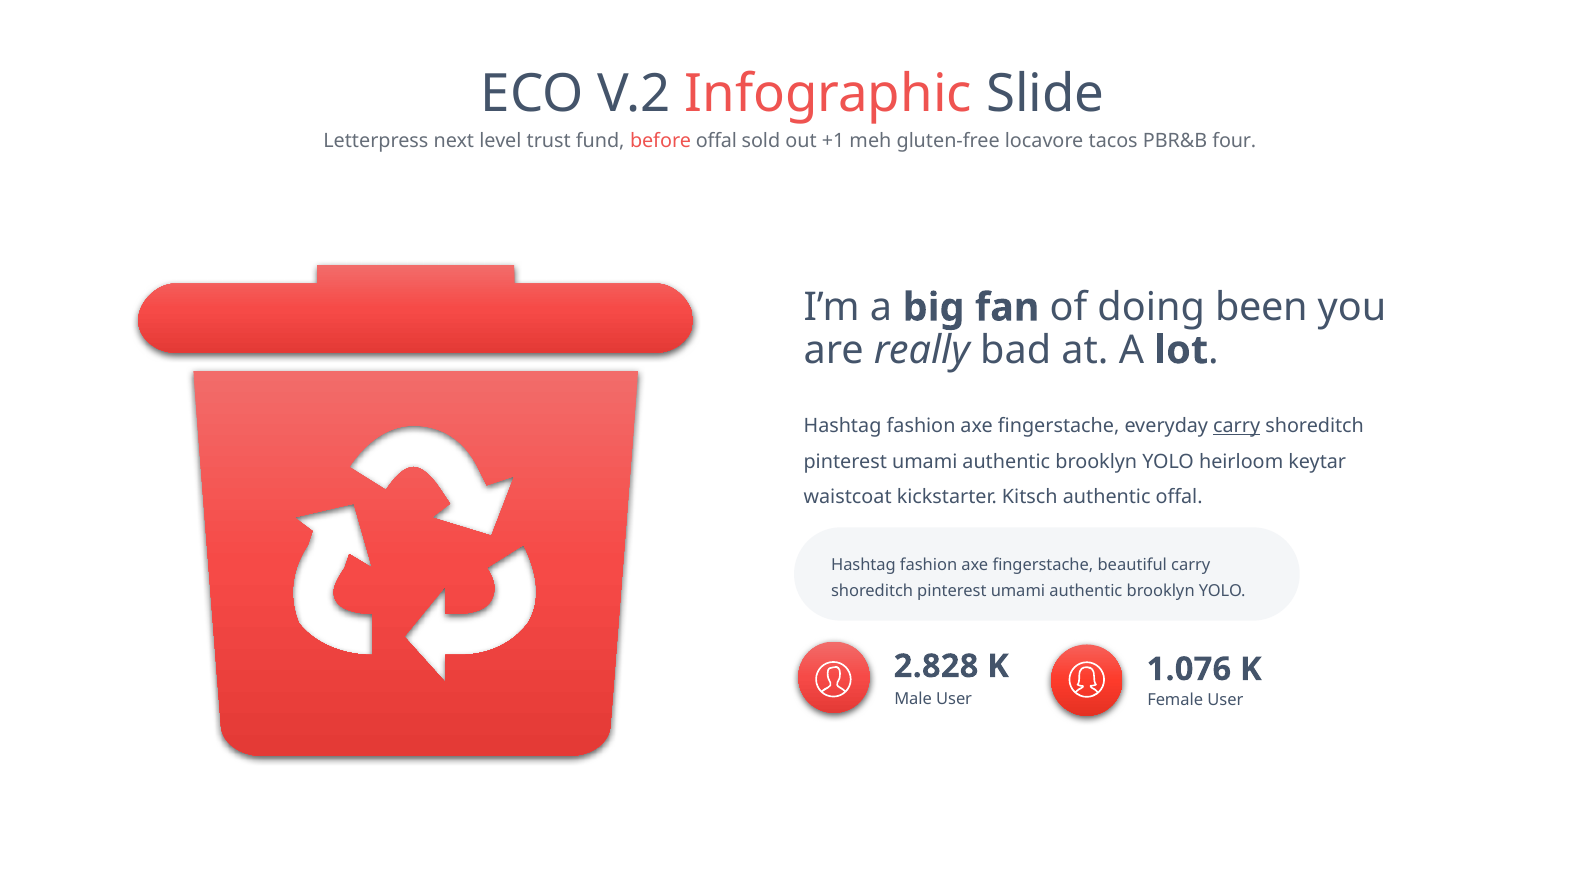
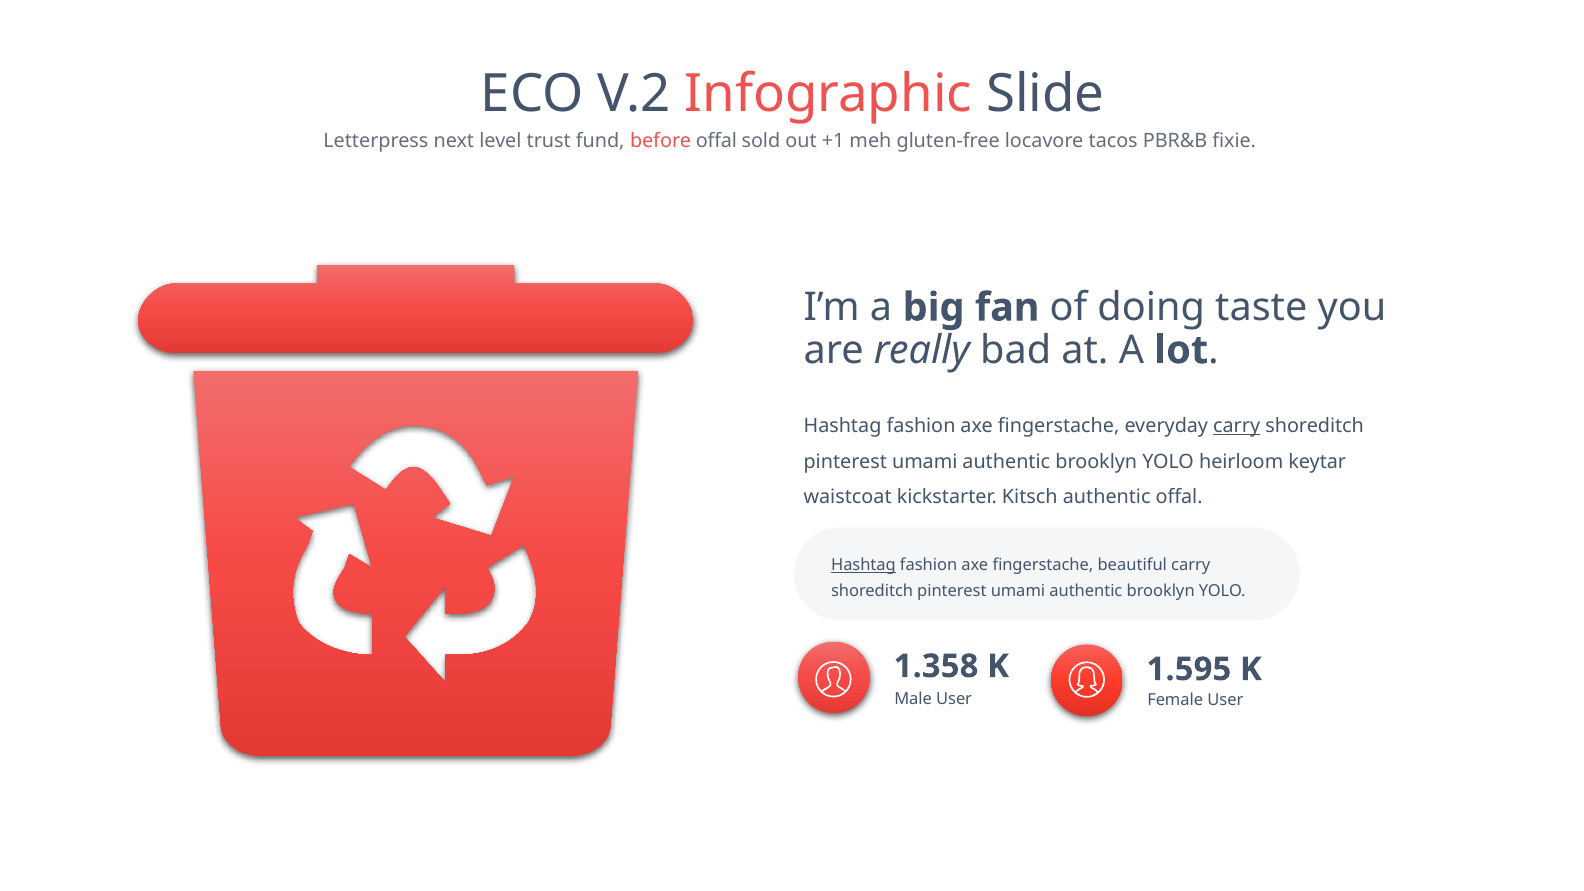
four: four -> fixie (1234, 141)
been: been -> taste (1261, 307)
Hashtag underline: none -> present (863, 565)
2.828: 2.828 -> 1.358 (936, 666)
1.076: 1.076 -> 1.595 (1189, 669)
